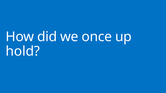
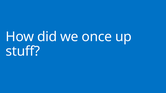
hold: hold -> stuff (23, 51)
